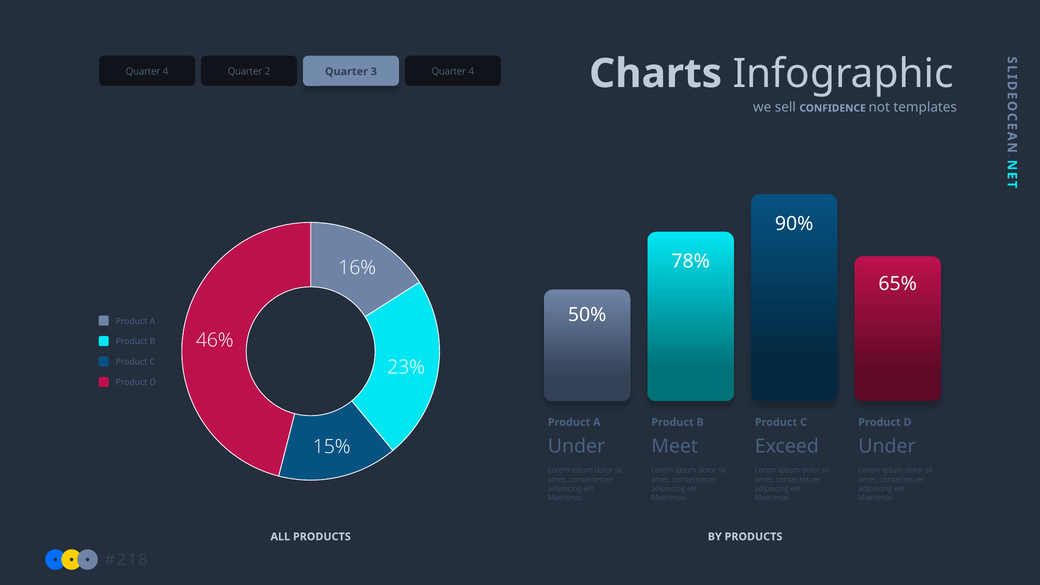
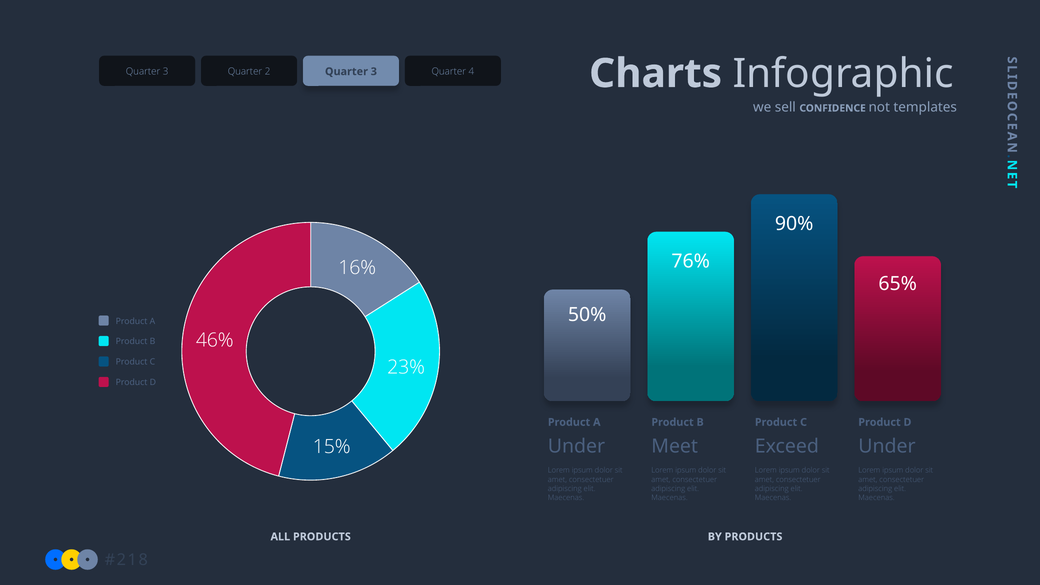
4: 4 -> 3 (166, 71)
78%: 78% -> 76% (691, 261)
